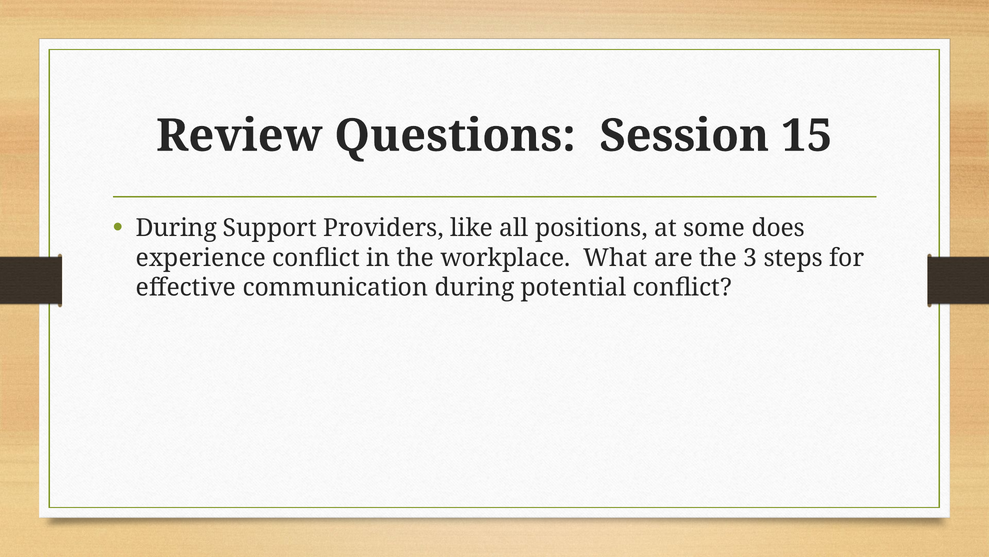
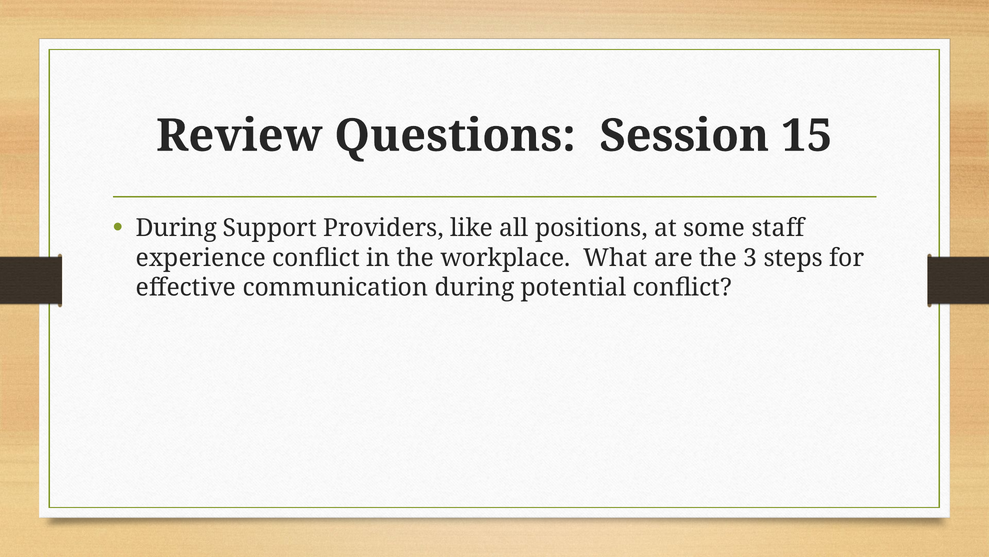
does: does -> staff (778, 228)
